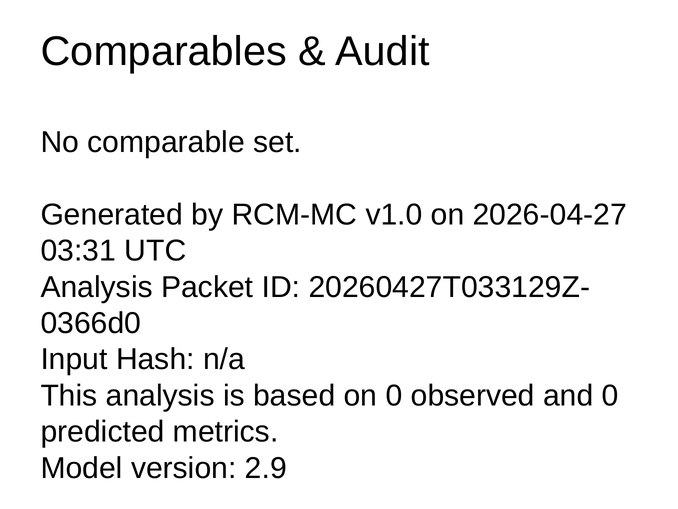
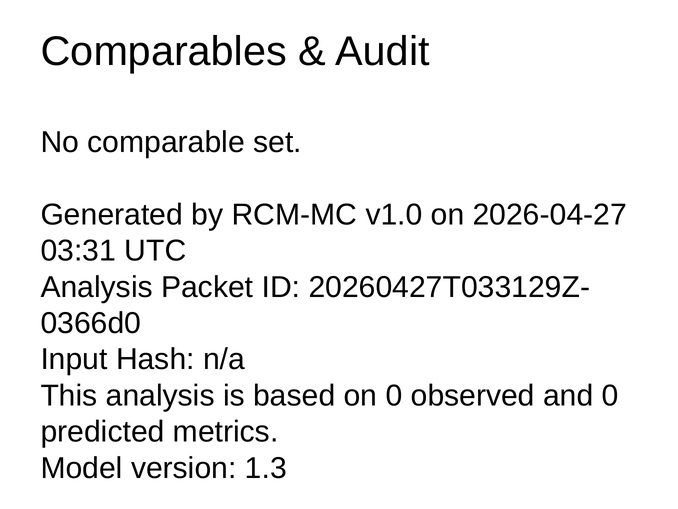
2.9: 2.9 -> 1.3 (266, 468)
